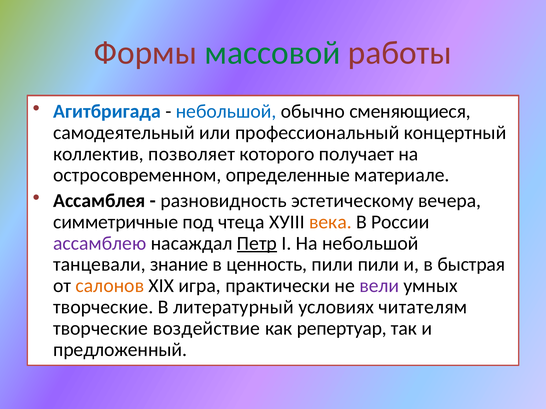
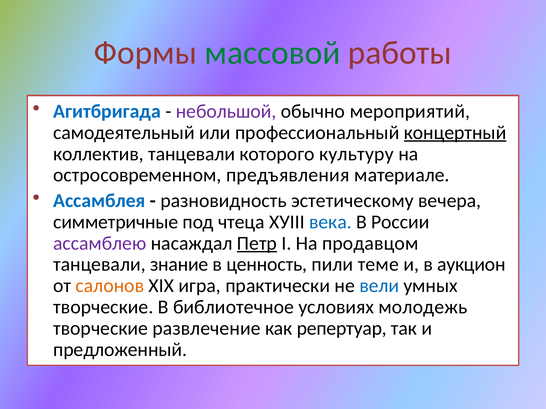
небольшой colour: blue -> purple (226, 111)
сменяющиеся: сменяющиеся -> мероприятий (410, 111)
концертный underline: none -> present (455, 133)
коллектив позволяет: позволяет -> танцевали (192, 154)
получает: получает -> культуру (356, 154)
определенные: определенные -> предъявления (288, 175)
Ассамблея colour: black -> blue (99, 201)
века colour: orange -> blue (330, 222)
На небольшой: небольшой -> продавцом (370, 244)
пили пили: пили -> теме (378, 265)
быстрая: быстрая -> аукцион (471, 265)
вели colour: purple -> blue (379, 286)
литературный: литературный -> библиотечное (233, 307)
читателям: читателям -> молодежь (423, 307)
воздействие: воздействие -> развлечение (206, 329)
